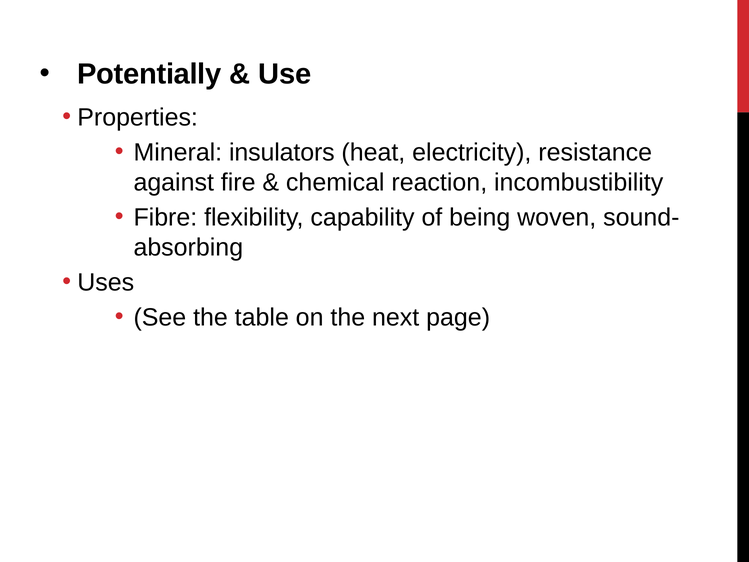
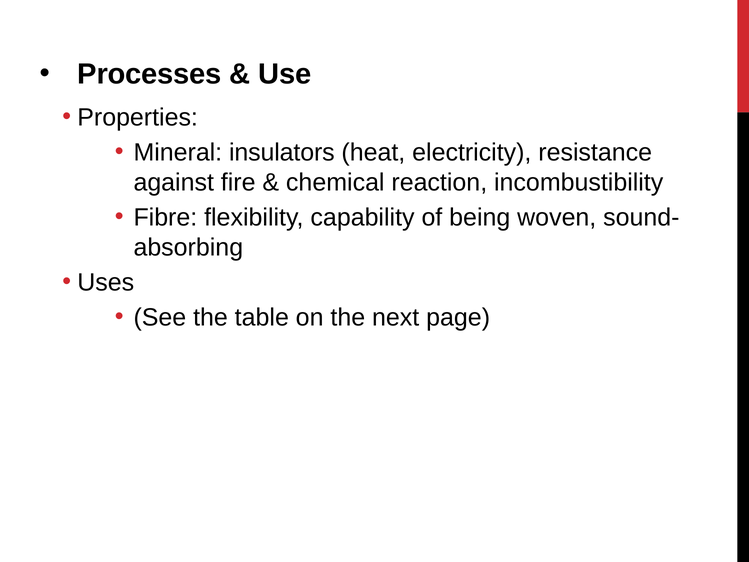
Potentially: Potentially -> Processes (149, 74)
